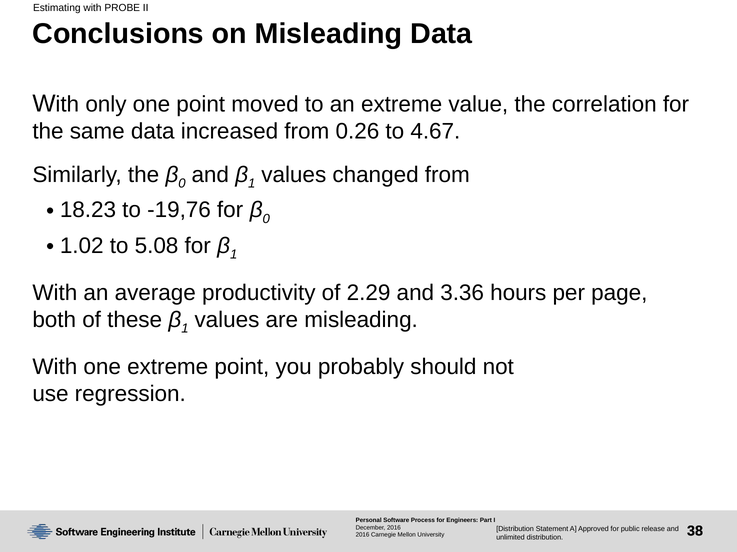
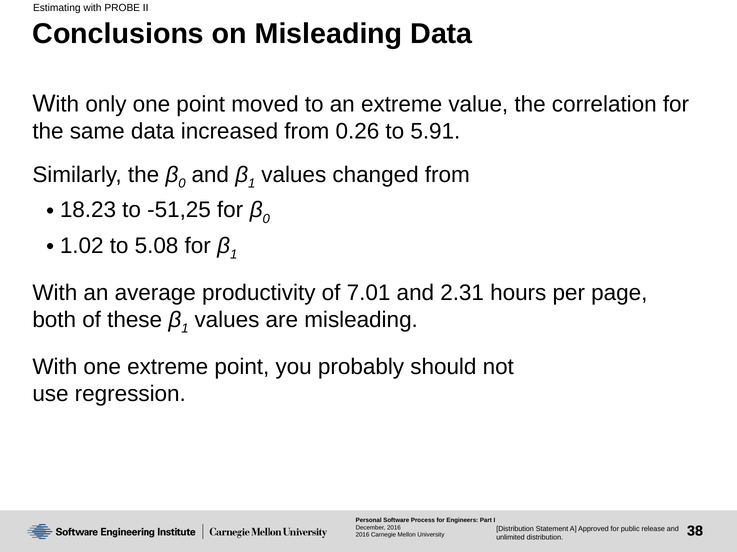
4.67: 4.67 -> 5.91 (435, 132)
-19,76: -19,76 -> -51,25 (179, 210)
2.29: 2.29 -> 7.01 (369, 293)
3.36: 3.36 -> 2.31 (462, 293)
